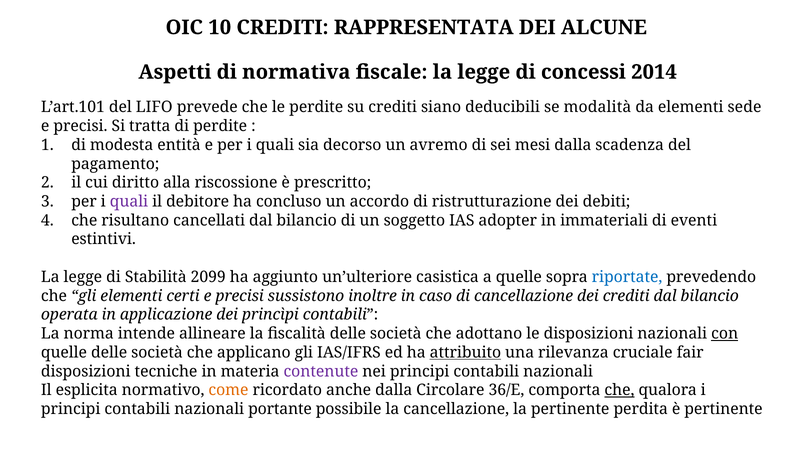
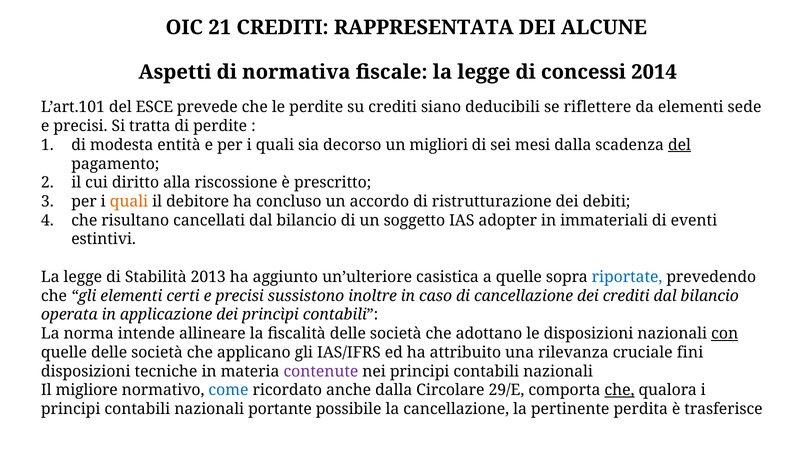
10: 10 -> 21 (220, 27)
LIFO: LIFO -> ESCE (154, 107)
modalità: modalità -> riflettere (597, 107)
avremo: avremo -> migliori (439, 145)
del underline: none -> present (680, 145)
quali colour: purple -> orange (129, 202)
2099: 2099 -> 2013 (208, 277)
attribuito underline: present -> none (465, 353)
fair: fair -> fini (690, 353)
esplicita: esplicita -> migliore (87, 390)
come colour: orange -> blue (229, 390)
36/E: 36/E -> 29/E (506, 390)
è pertinente: pertinente -> trasferisce (724, 409)
